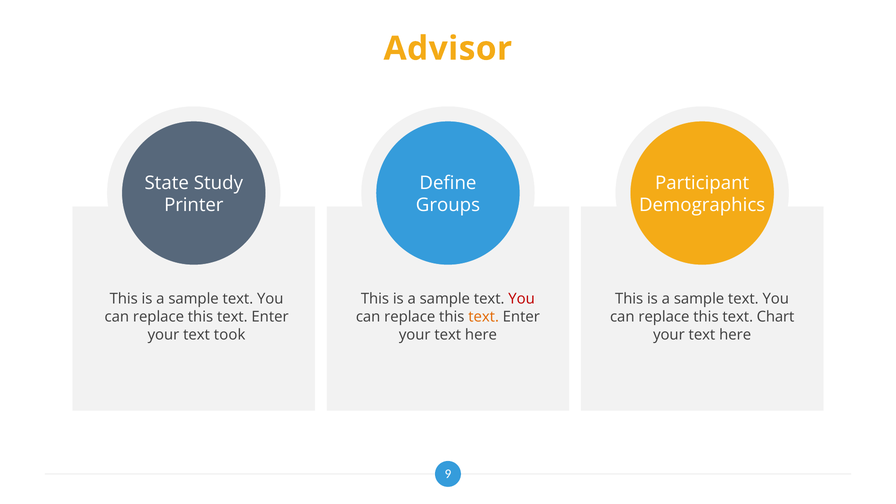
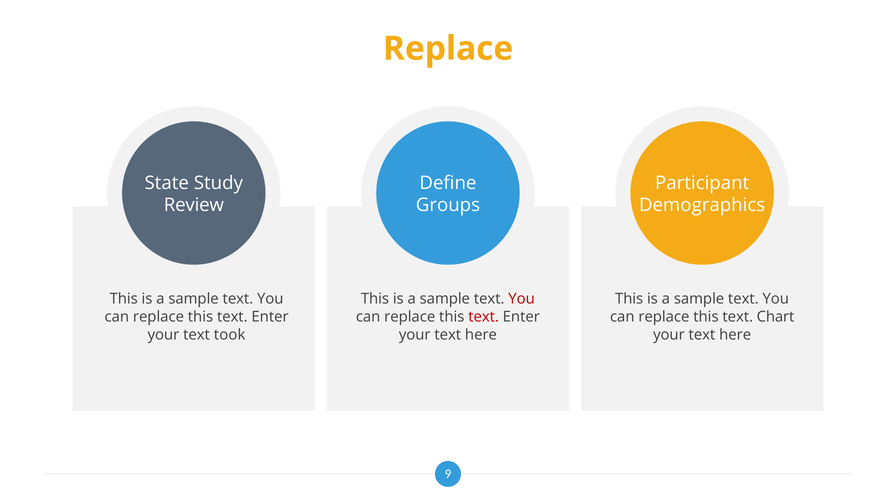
Advisor: Advisor -> Replace (448, 49)
Printer: Printer -> Review (194, 205)
text colour: orange -> red (484, 317)
